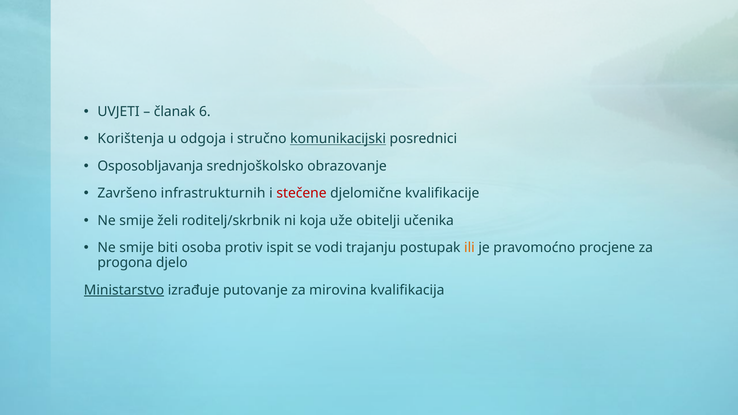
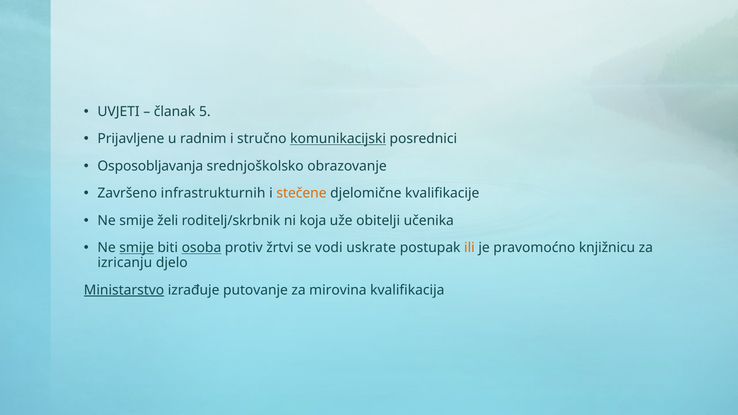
6: 6 -> 5 (205, 112)
Korištenja: Korištenja -> Prijavljene (131, 139)
odgoja: odgoja -> radnim (203, 139)
stečene colour: red -> orange (301, 193)
smije underline: none -> present (137, 248)
osoba underline: none -> present (201, 248)
ispit: ispit -> žrtvi (280, 248)
trajanju: trajanju -> uskrate (371, 248)
procjene: procjene -> knjižnicu (607, 248)
progona: progona -> izricanju (125, 263)
